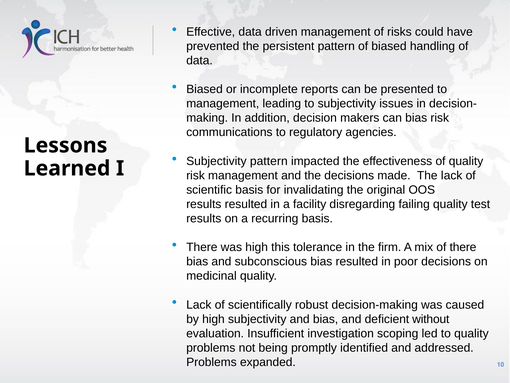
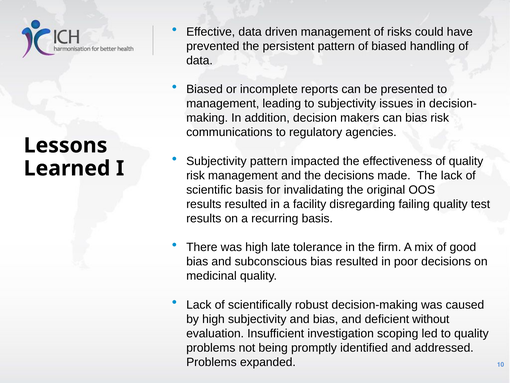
this: this -> late (281, 247)
of there: there -> good (463, 247)
